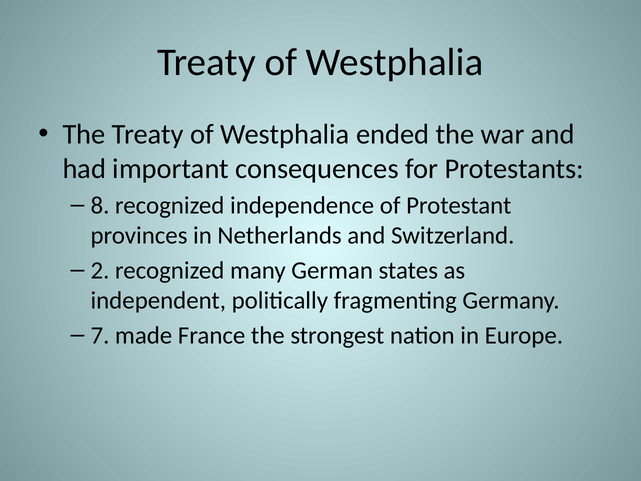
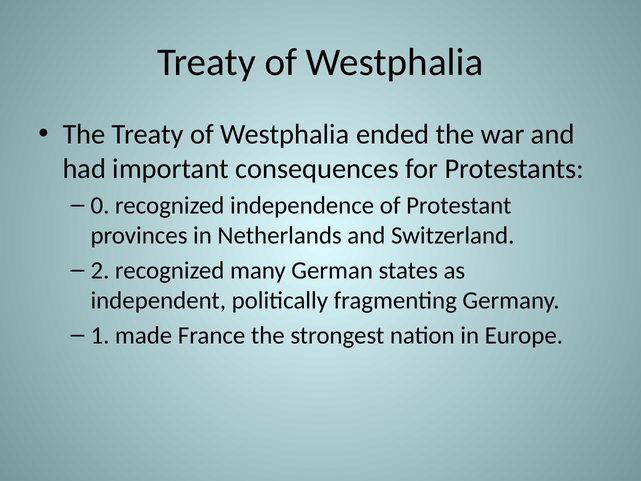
8: 8 -> 0 (100, 205)
7: 7 -> 1 (100, 335)
